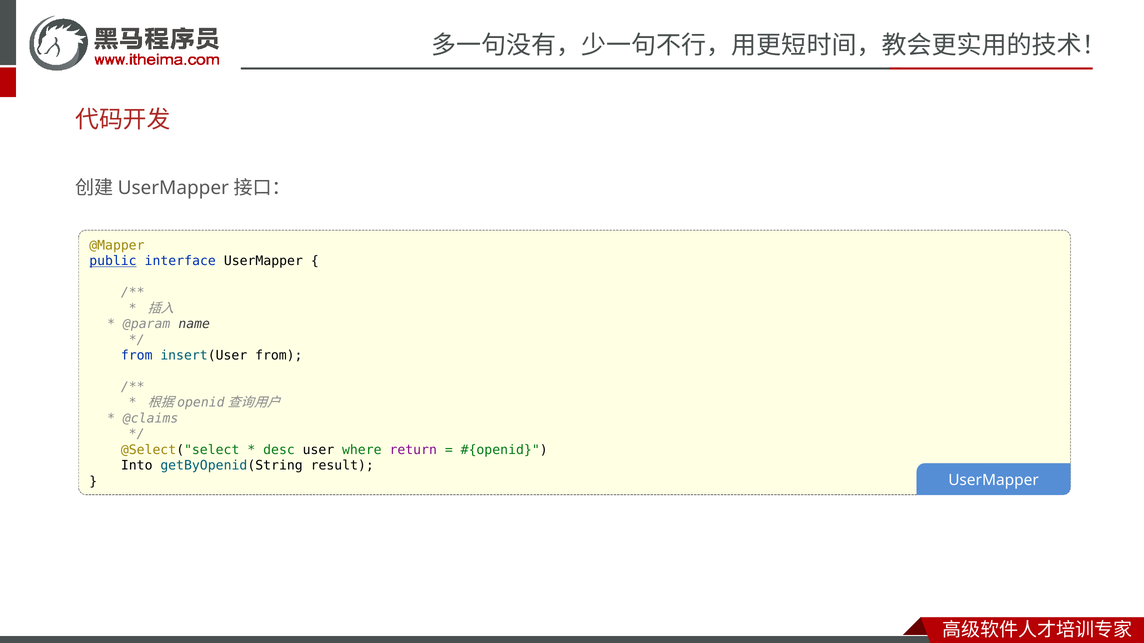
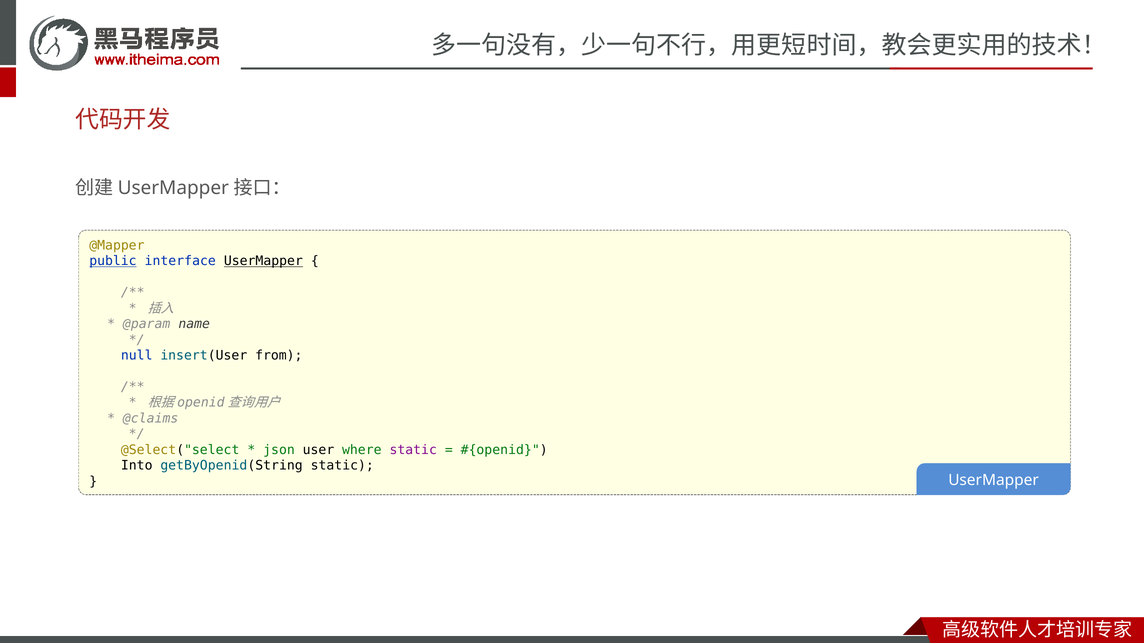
UserMapper underline: none -> present (263, 261)
from: from -> null (137, 356)
desc: desc -> json (279, 450)
where return: return -> static (413, 450)
getByOpenid(String result: result -> static (342, 466)
